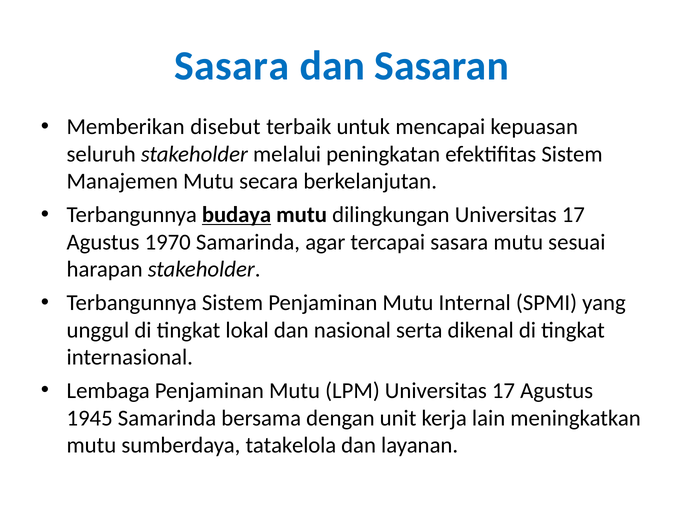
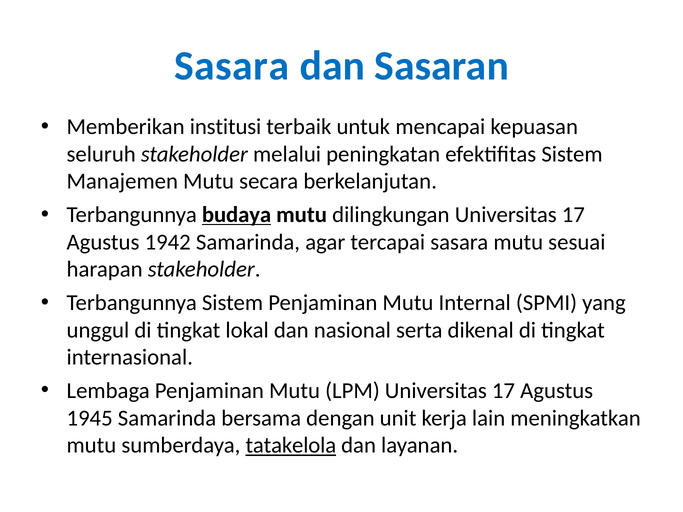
disebut: disebut -> institusi (226, 127)
1970: 1970 -> 1942 (168, 242)
tatakelola underline: none -> present (291, 446)
